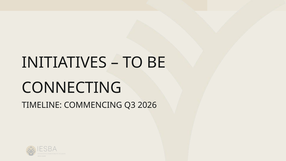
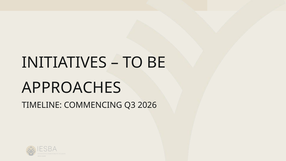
CONNECTING: CONNECTING -> APPROACHES (72, 88)
